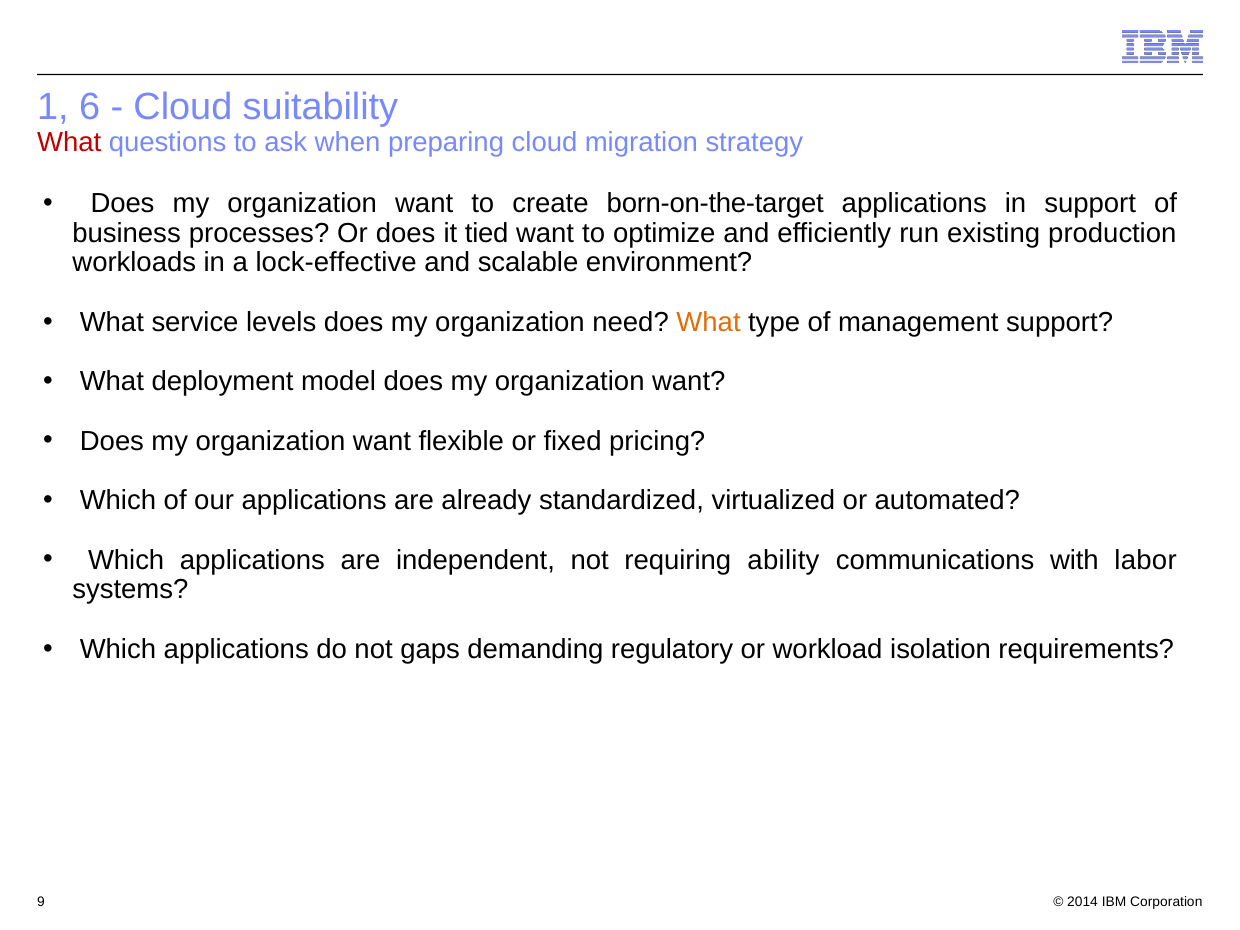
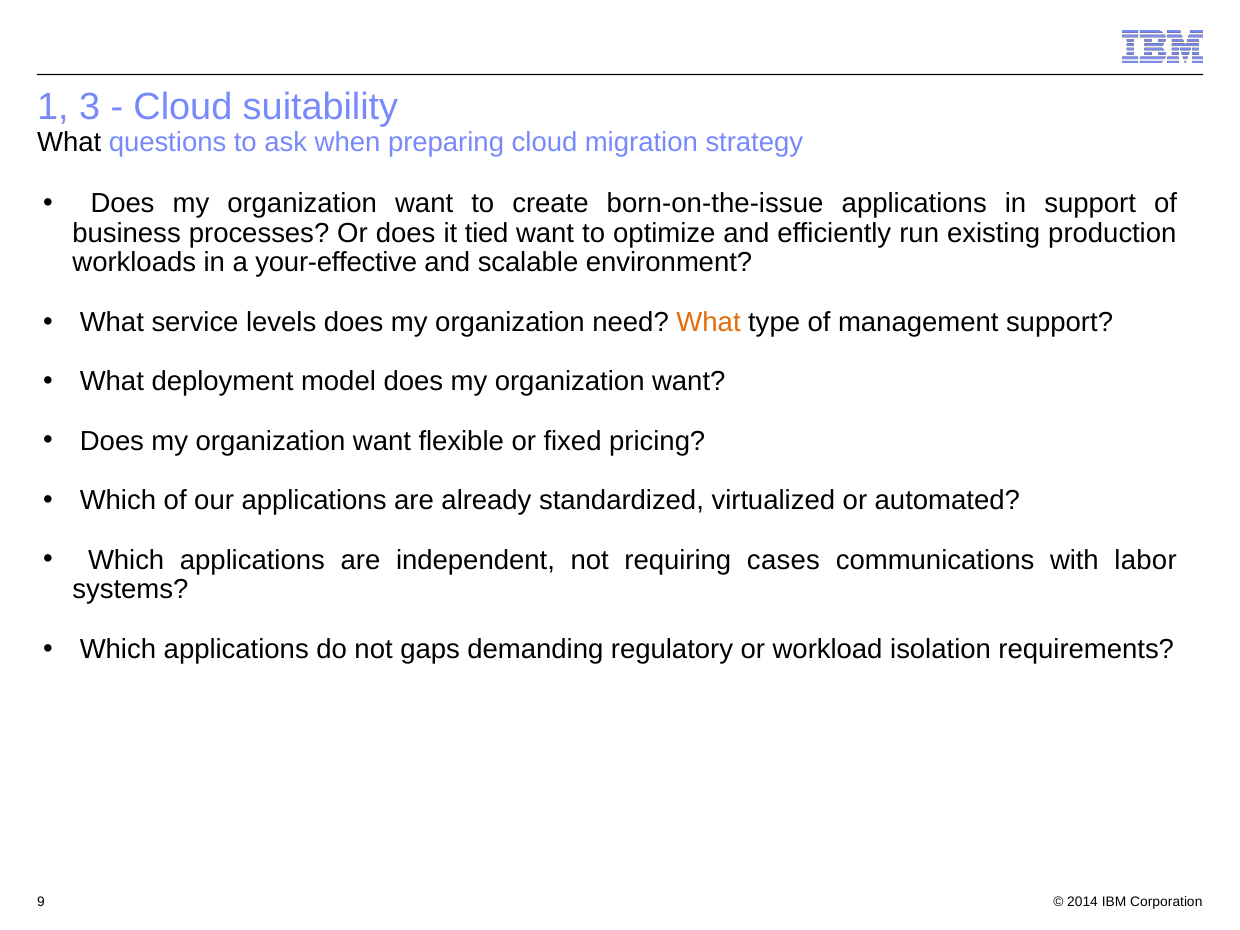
6: 6 -> 3 (90, 107)
What colour: red -> black (69, 142)
born-on-the-target: born-on-the-target -> born-on-the-issue (715, 203)
lock-effective: lock-effective -> your-effective (336, 263)
ability: ability -> cases (783, 560)
